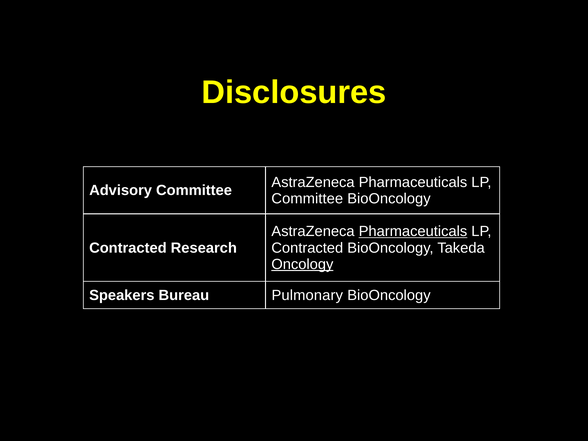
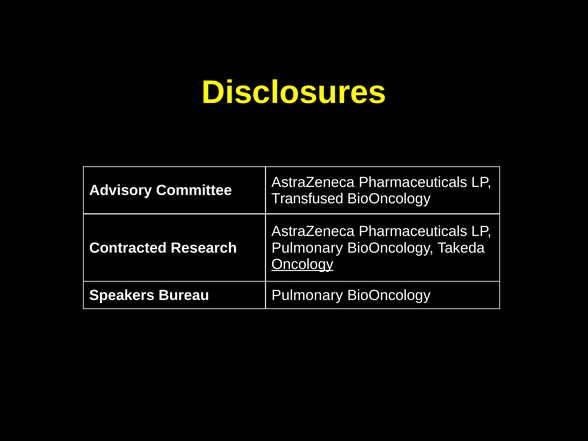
Committee: Committee -> Transfused (307, 199)
Pharmaceuticals underline: present -> none (413, 231)
Contracted: Contracted -> Pulmonary (307, 248)
